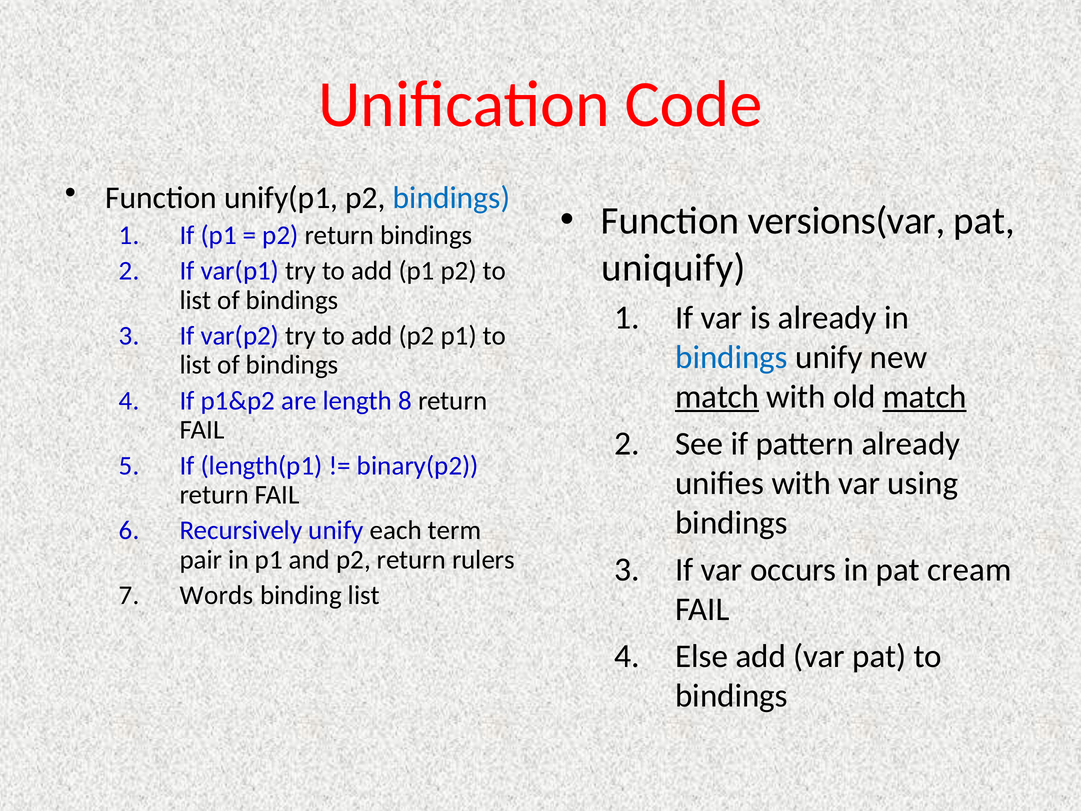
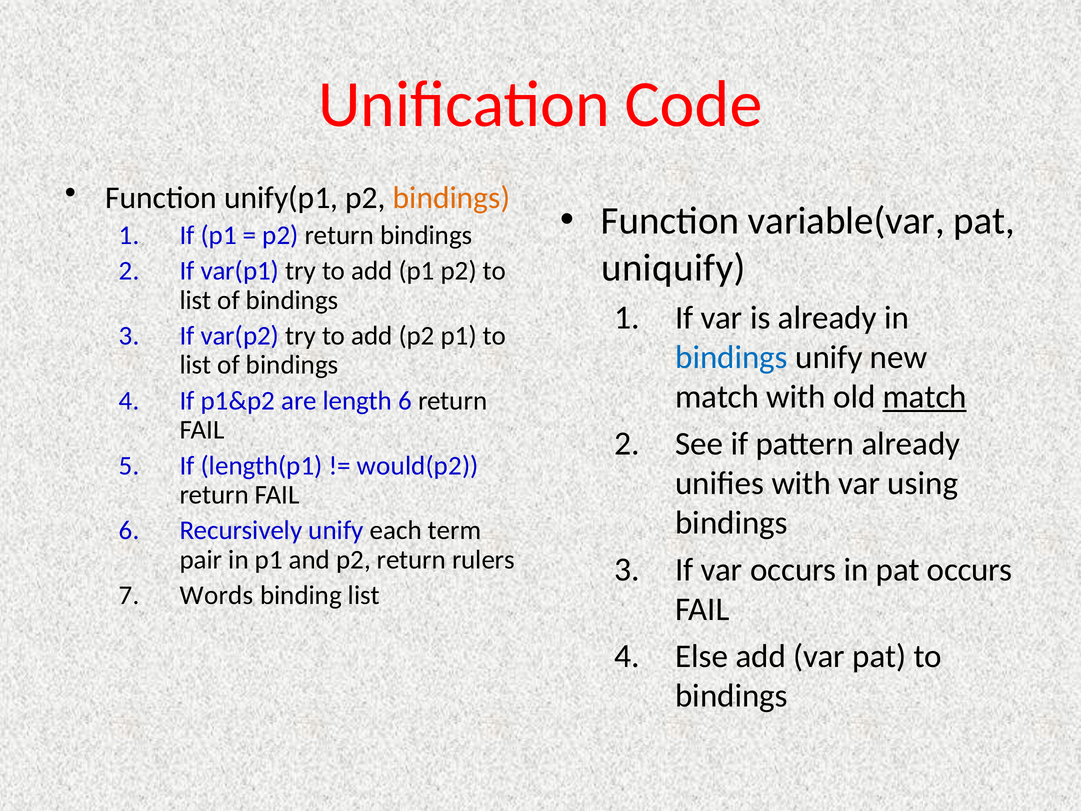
bindings colour: blue -> orange (452, 198)
versions(var: versions(var -> variable(var (846, 221)
match underline: present -> none (717, 397)
length 8: 8 -> 6 (405, 401)
binary(p2: binary(p2 -> would(p2 (418, 465)
pat cream: cream -> occurs (970, 570)
